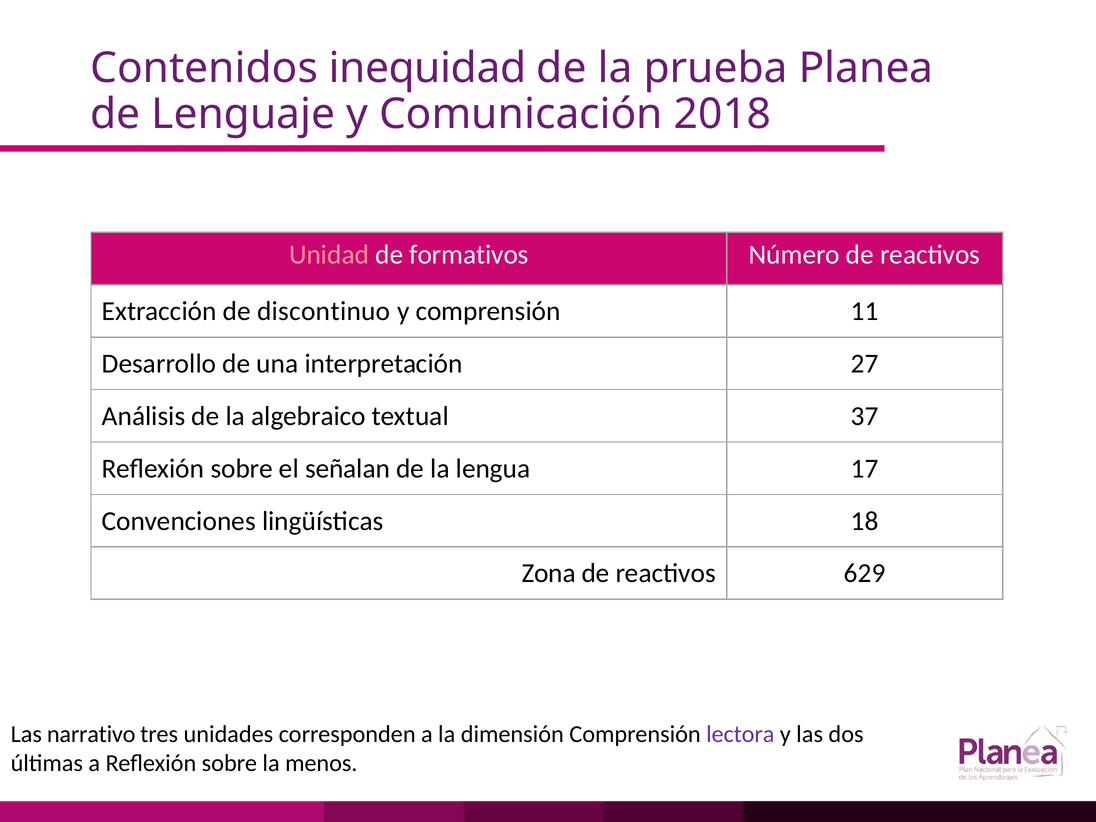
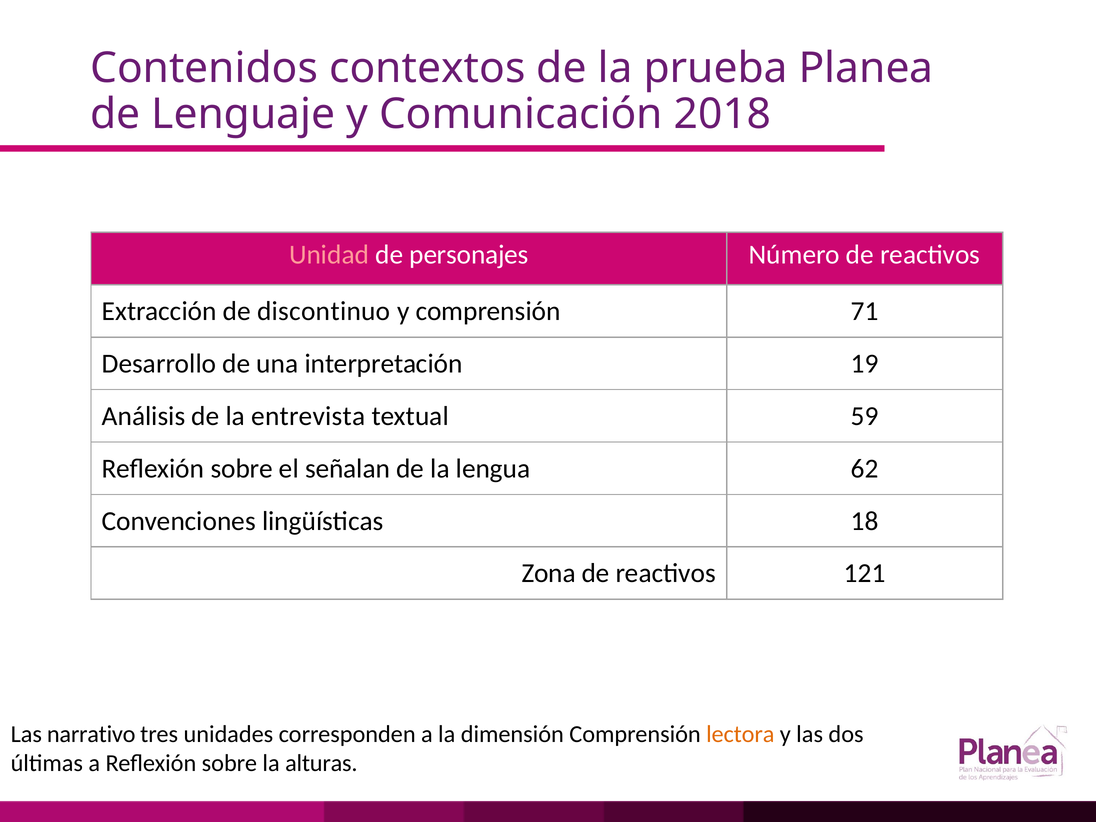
inequidad: inequidad -> contextos (427, 68)
formativos: formativos -> personajes (469, 255)
11: 11 -> 71 (865, 311)
27: 27 -> 19 (865, 364)
algebraico: algebraico -> entrevista (308, 416)
37: 37 -> 59 (865, 416)
17: 17 -> 62 (865, 469)
629: 629 -> 121 (865, 573)
lectora colour: purple -> orange (740, 734)
menos: menos -> alturas (321, 763)
